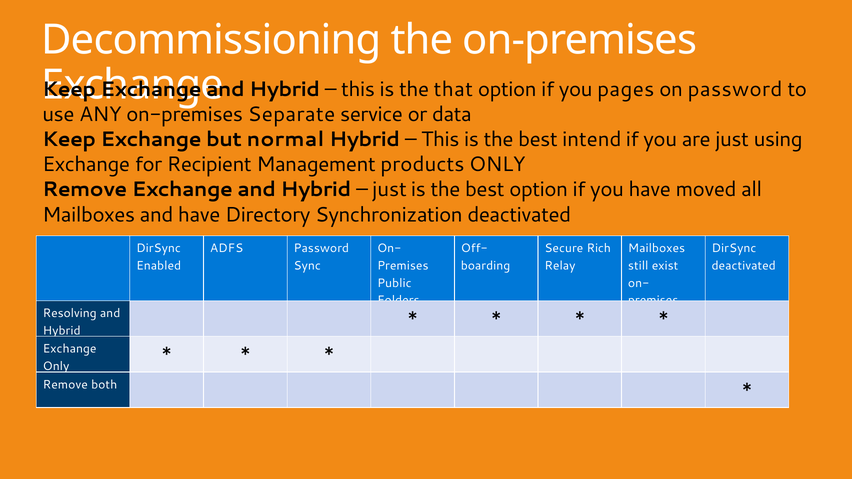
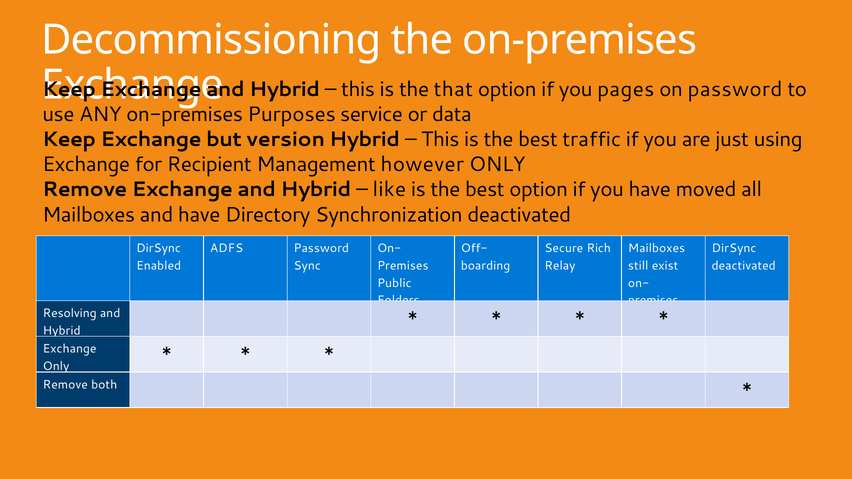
Separate: Separate -> Purposes (292, 114)
normal: normal -> version (286, 140)
intend: intend -> traffic (592, 140)
products: products -> however (422, 165)
just: just -> like (389, 190)
